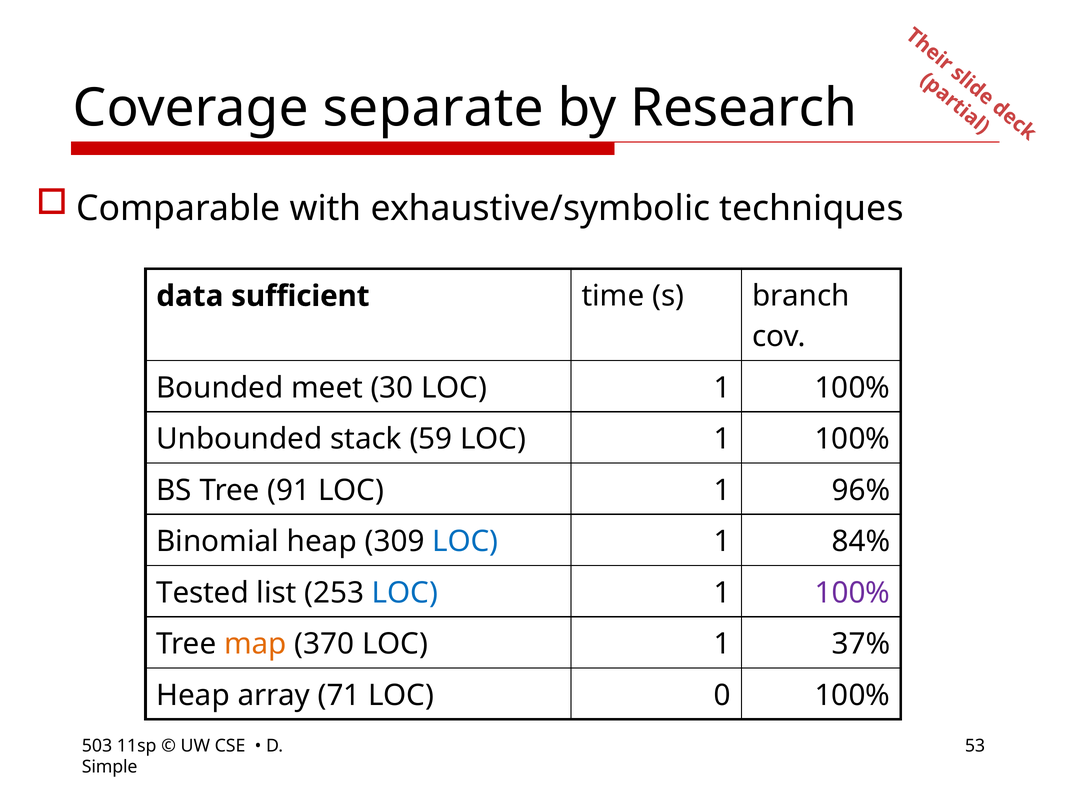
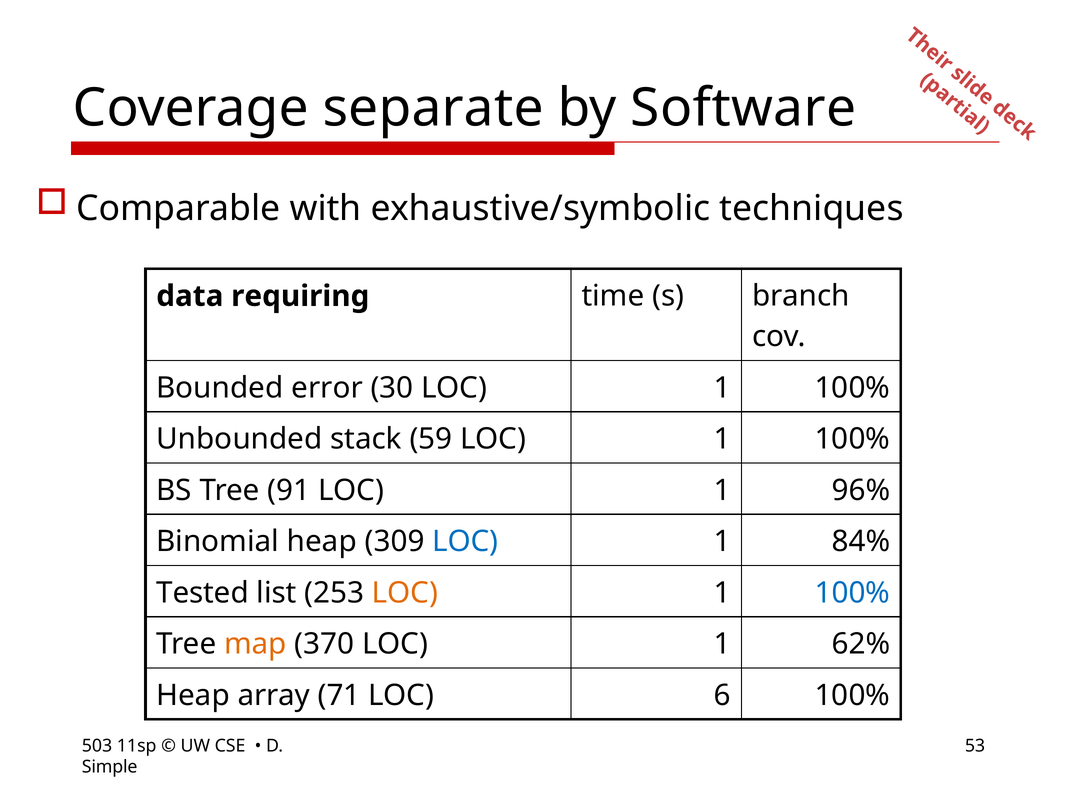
Research: Research -> Software (743, 108)
sufficient: sufficient -> requiring (300, 296)
meet: meet -> error (327, 388)
LOC colour: blue -> orange (405, 593)
100% colour: purple -> blue (852, 593)
37%: 37% -> 62% (861, 644)
0: 0 -> 6 (722, 696)
